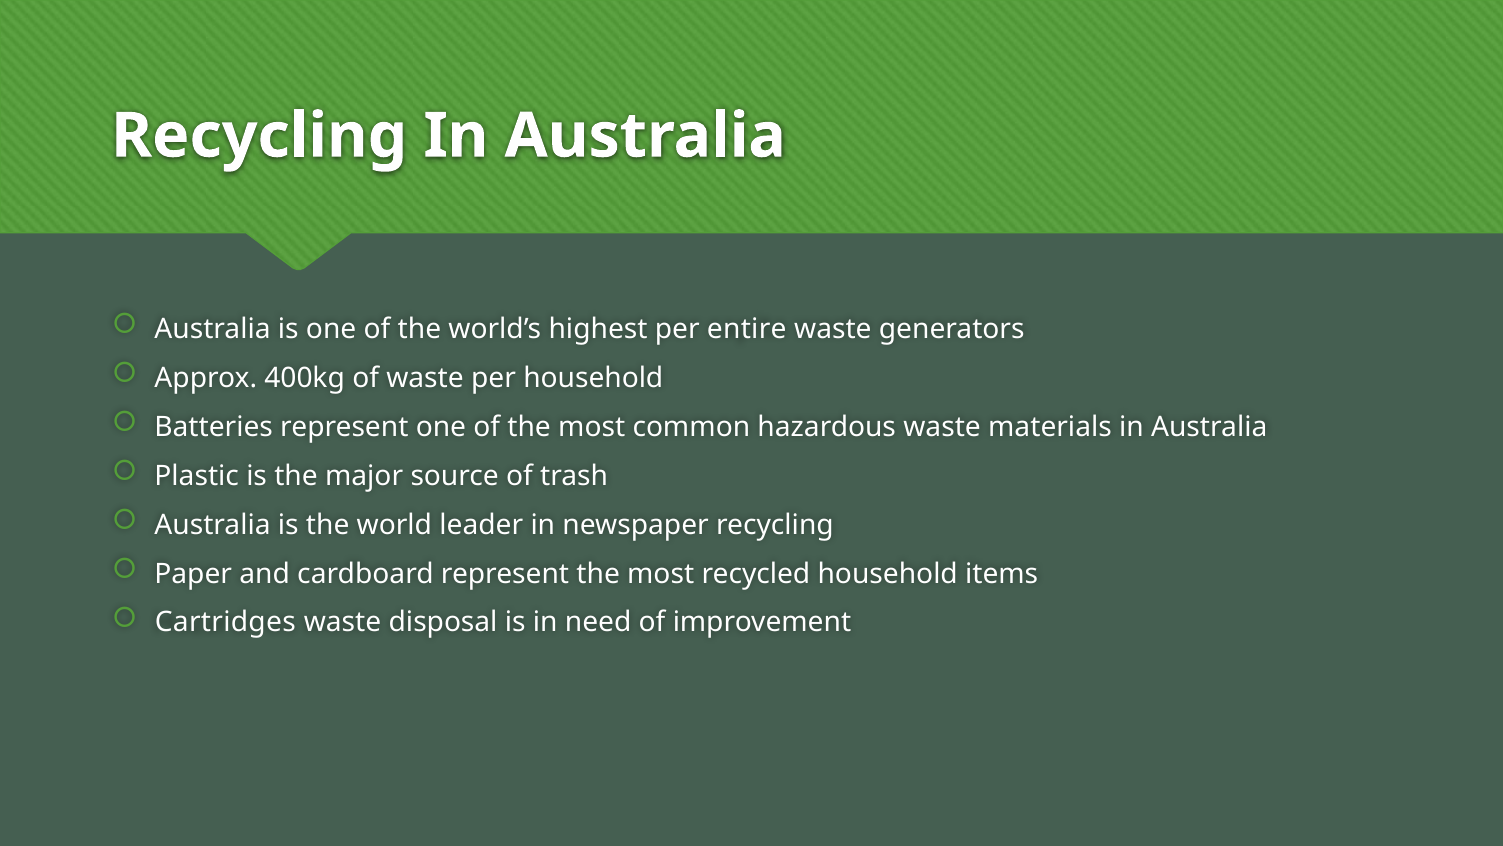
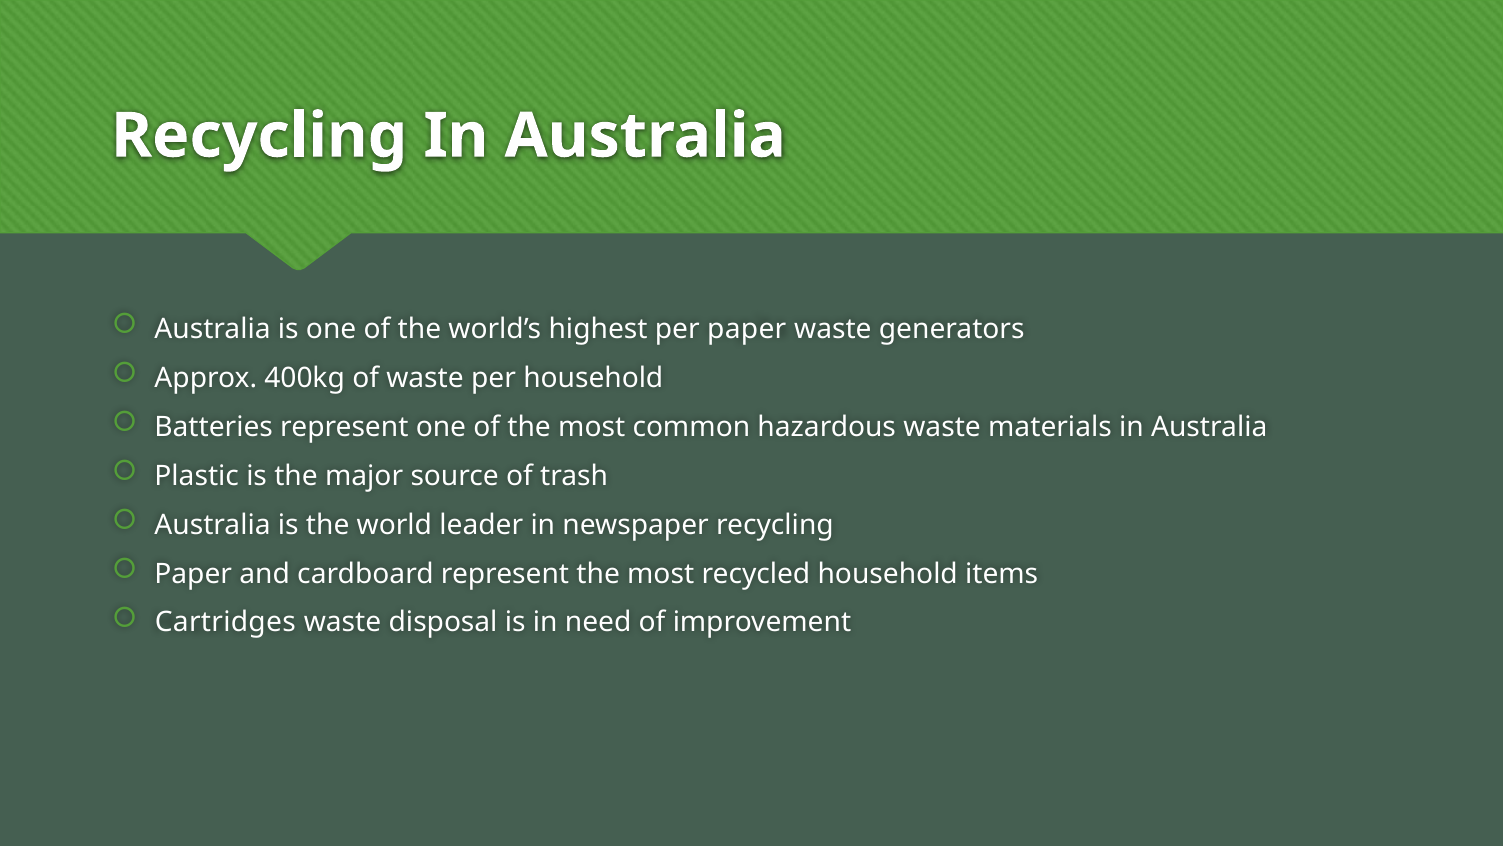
per entire: entire -> paper (747, 329)
